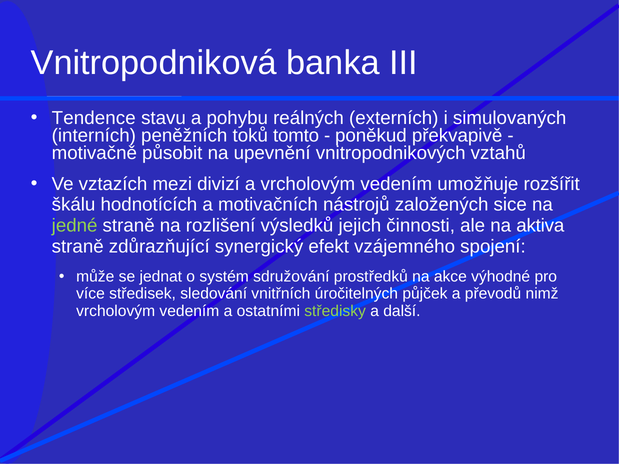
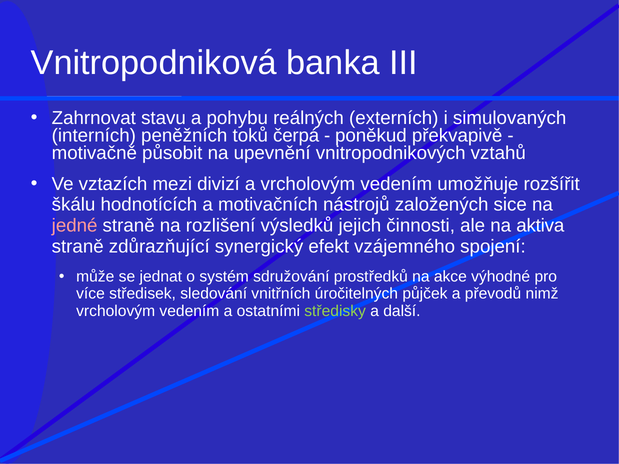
Tendence: Tendence -> Zahrnovat (94, 118)
tomto: tomto -> čerpá (296, 136)
jedné colour: light green -> pink (75, 226)
